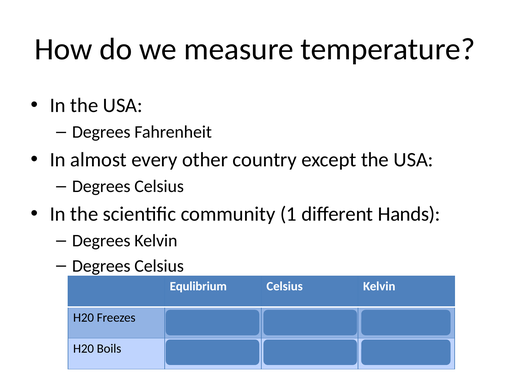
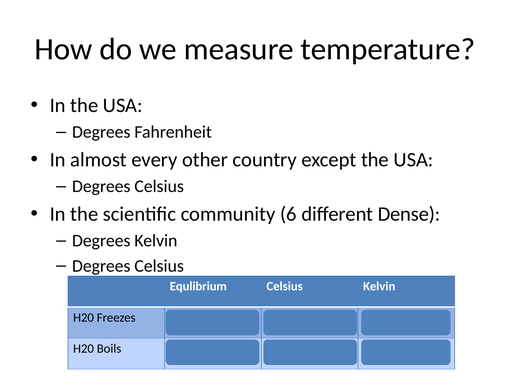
1: 1 -> 6 (288, 214)
Hands: Hands -> Dense (409, 214)
